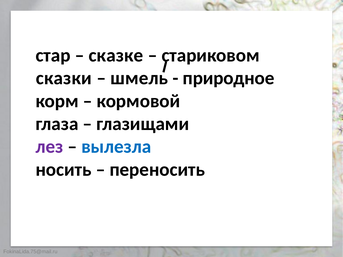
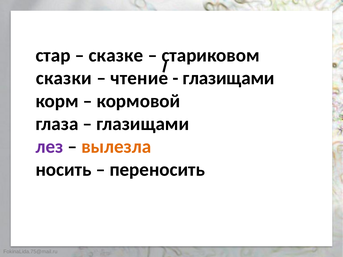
шмель: шмель -> чтение (139, 78)
природное: природное -> глазищами (229, 78)
вылезла colour: blue -> orange (116, 147)
